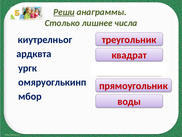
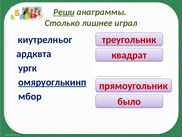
числа: числа -> играл (126, 23)
омяруоглькинп underline: none -> present (52, 82)
воды: воды -> было (129, 101)
